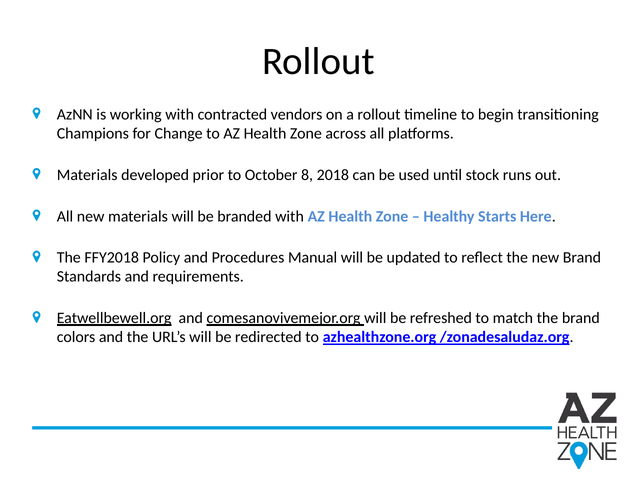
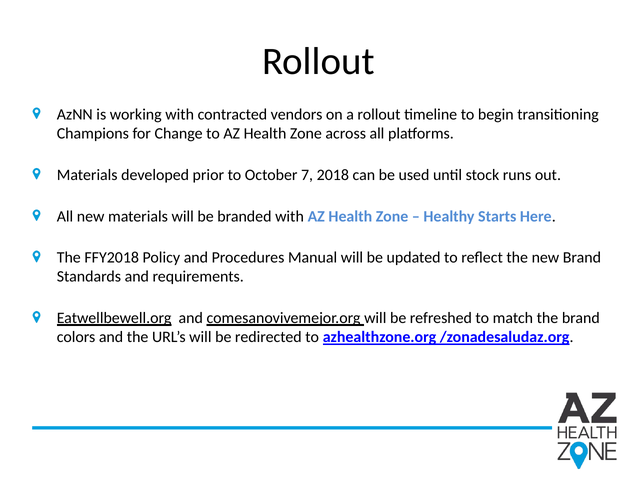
8: 8 -> 7 (307, 175)
